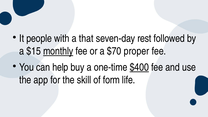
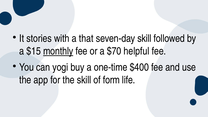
people: people -> stories (39, 39)
seven-day rest: rest -> skill (144, 39)
proper: proper -> helpful (137, 51)
help: help -> yogi (60, 67)
$400 underline: present -> none (139, 67)
